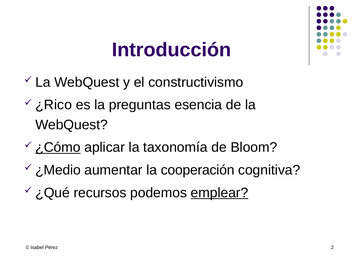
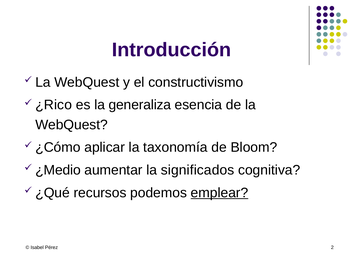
preguntas: preguntas -> generaliza (140, 105)
¿Cómo underline: present -> none (58, 148)
cooperación: cooperación -> significados (198, 170)
